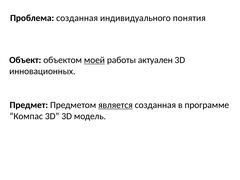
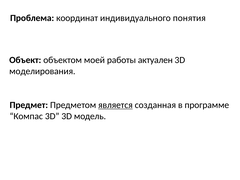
Проблема созданная: созданная -> координат (77, 18)
моей underline: present -> none (94, 60)
инновационных: инновационных -> моделирования (42, 71)
